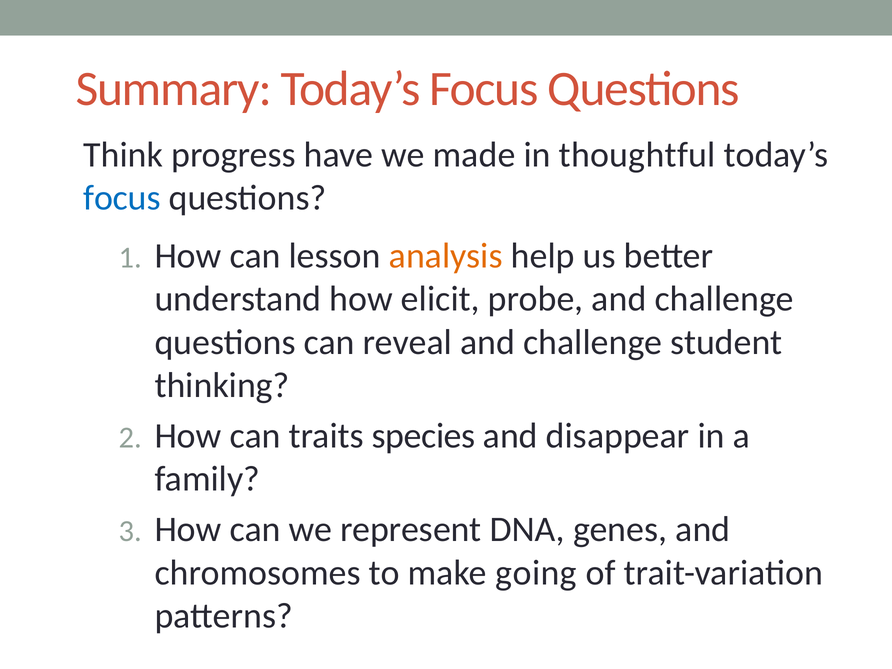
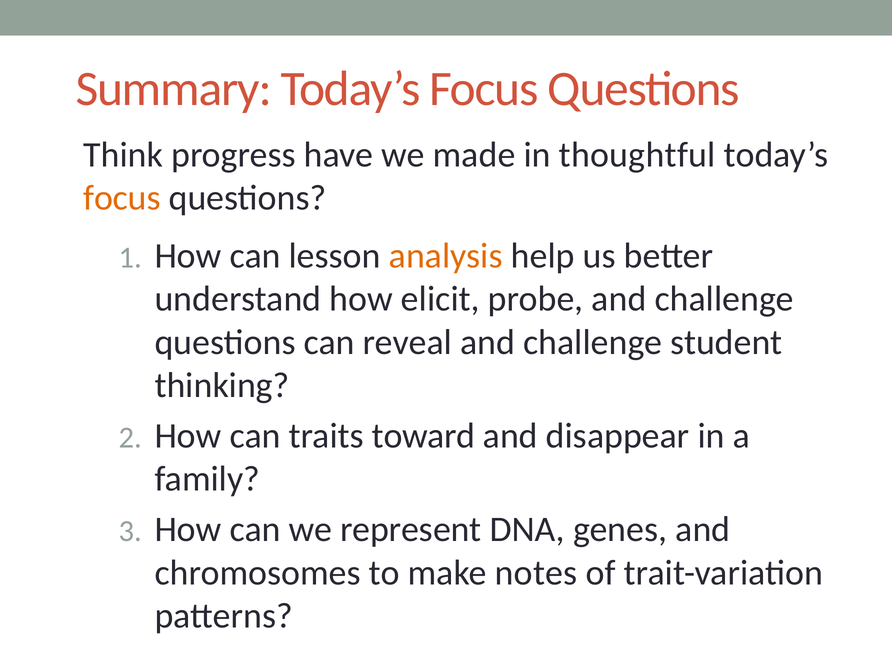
focus colour: blue -> orange (122, 198)
species: species -> toward (424, 436)
going: going -> notes (536, 573)
